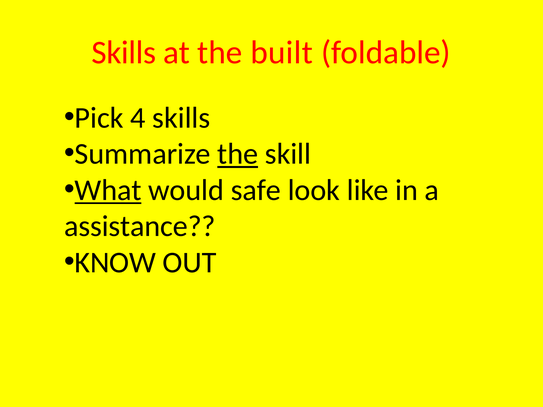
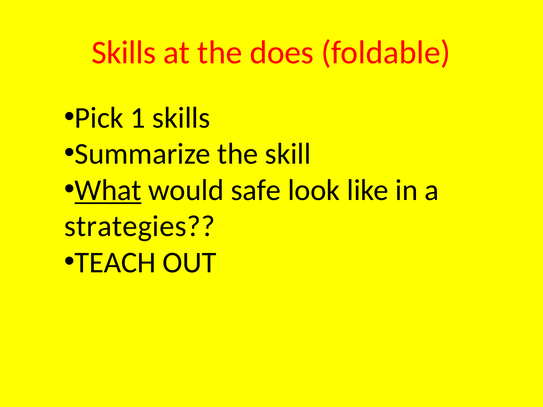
built: built -> does (282, 53)
4: 4 -> 1 (138, 118)
the underline: present -> none (238, 154)
assistance: assistance -> strategies (140, 226)
KNOW: KNOW -> TEACH (115, 263)
